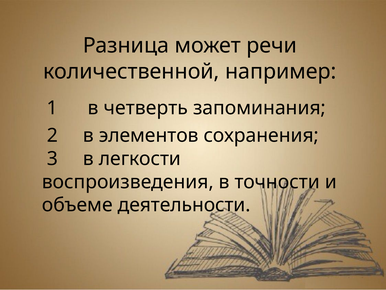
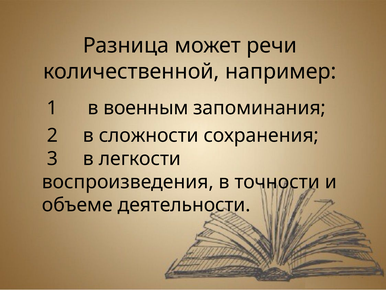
четверть: четверть -> военным (146, 108)
элементов: элементов -> сложности (149, 135)
